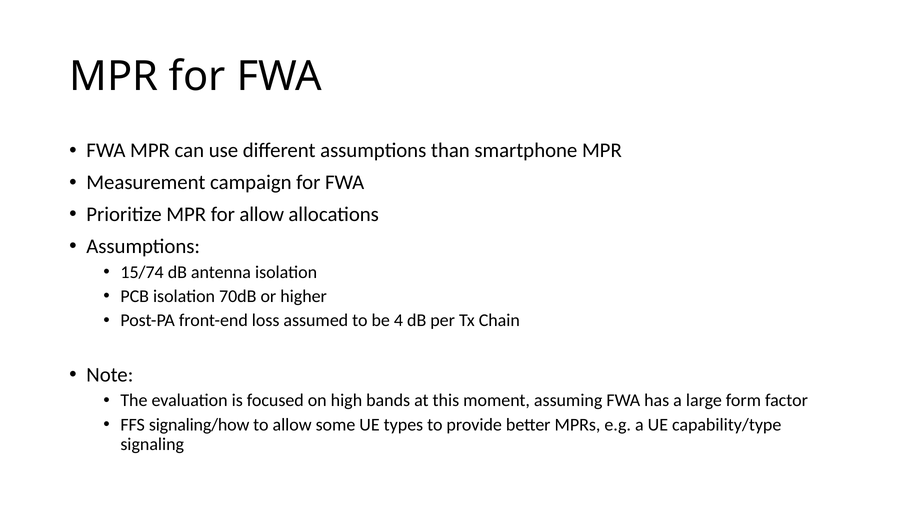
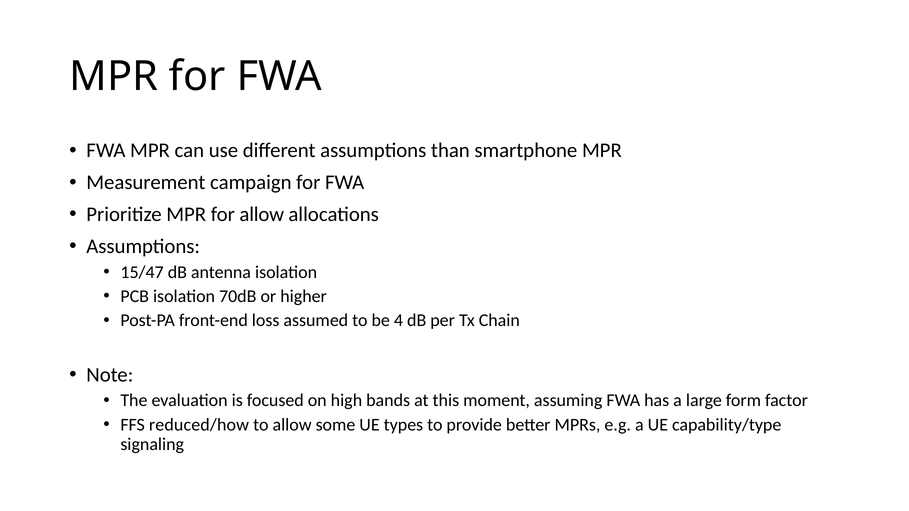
15/74: 15/74 -> 15/47 (142, 272)
signaling/how: signaling/how -> reduced/how (199, 425)
